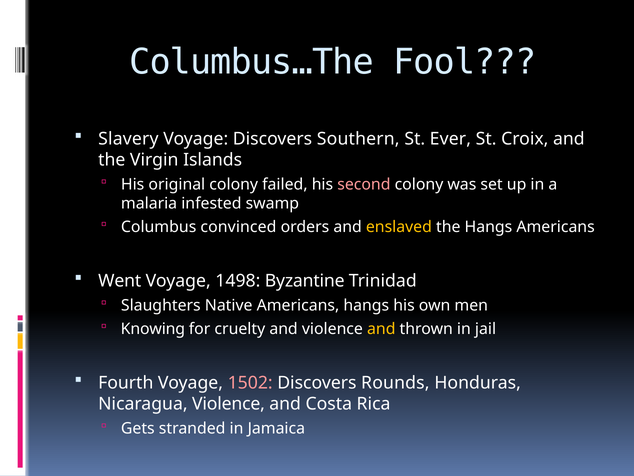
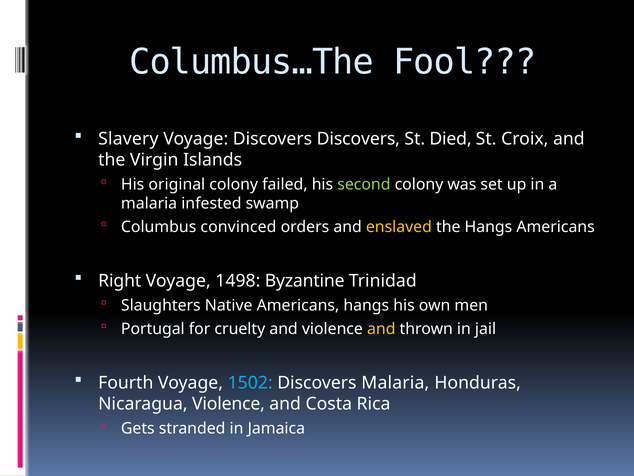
Discovers Southern: Southern -> Discovers (358, 139)
Ever: Ever -> Died (451, 139)
second colour: pink -> light green (364, 184)
Went: Went -> Right (120, 281)
Knowing: Knowing -> Portugal (153, 329)
1502 colour: pink -> light blue (250, 382)
Discovers Rounds: Rounds -> Malaria (395, 382)
